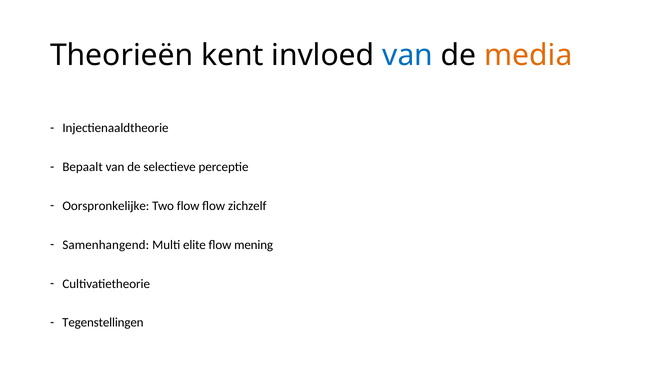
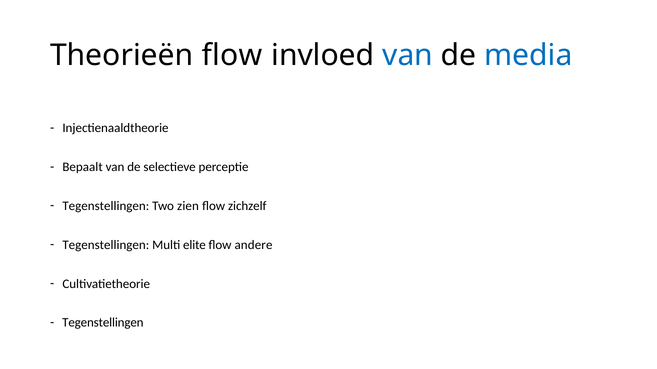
Theorieën kent: kent -> flow (232, 55)
media colour: orange -> blue (528, 55)
Oorspronkelijke: Oorspronkelijke -> Tegenstellingen (106, 206)
Two flow: flow -> zien (188, 206)
Samenhangend: Samenhangend -> Tegenstellingen (106, 245)
mening: mening -> andere (253, 245)
